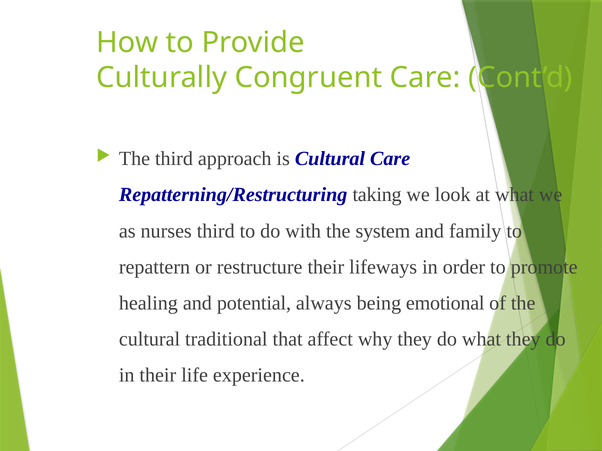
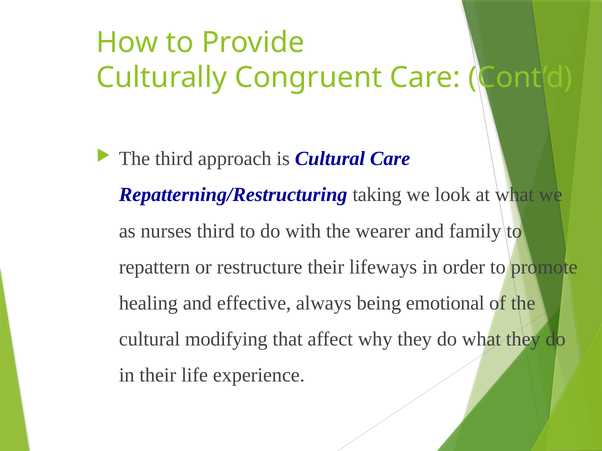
system: system -> wearer (383, 231)
potential: potential -> effective (254, 303)
traditional: traditional -> modifying (226, 340)
